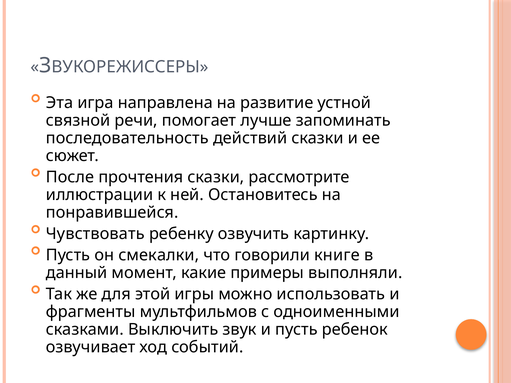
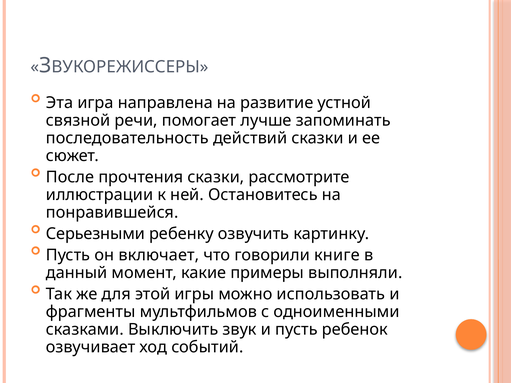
Чувствовать: Чувствовать -> Серьезными (95, 234)
смекалки: смекалки -> включает (159, 255)
